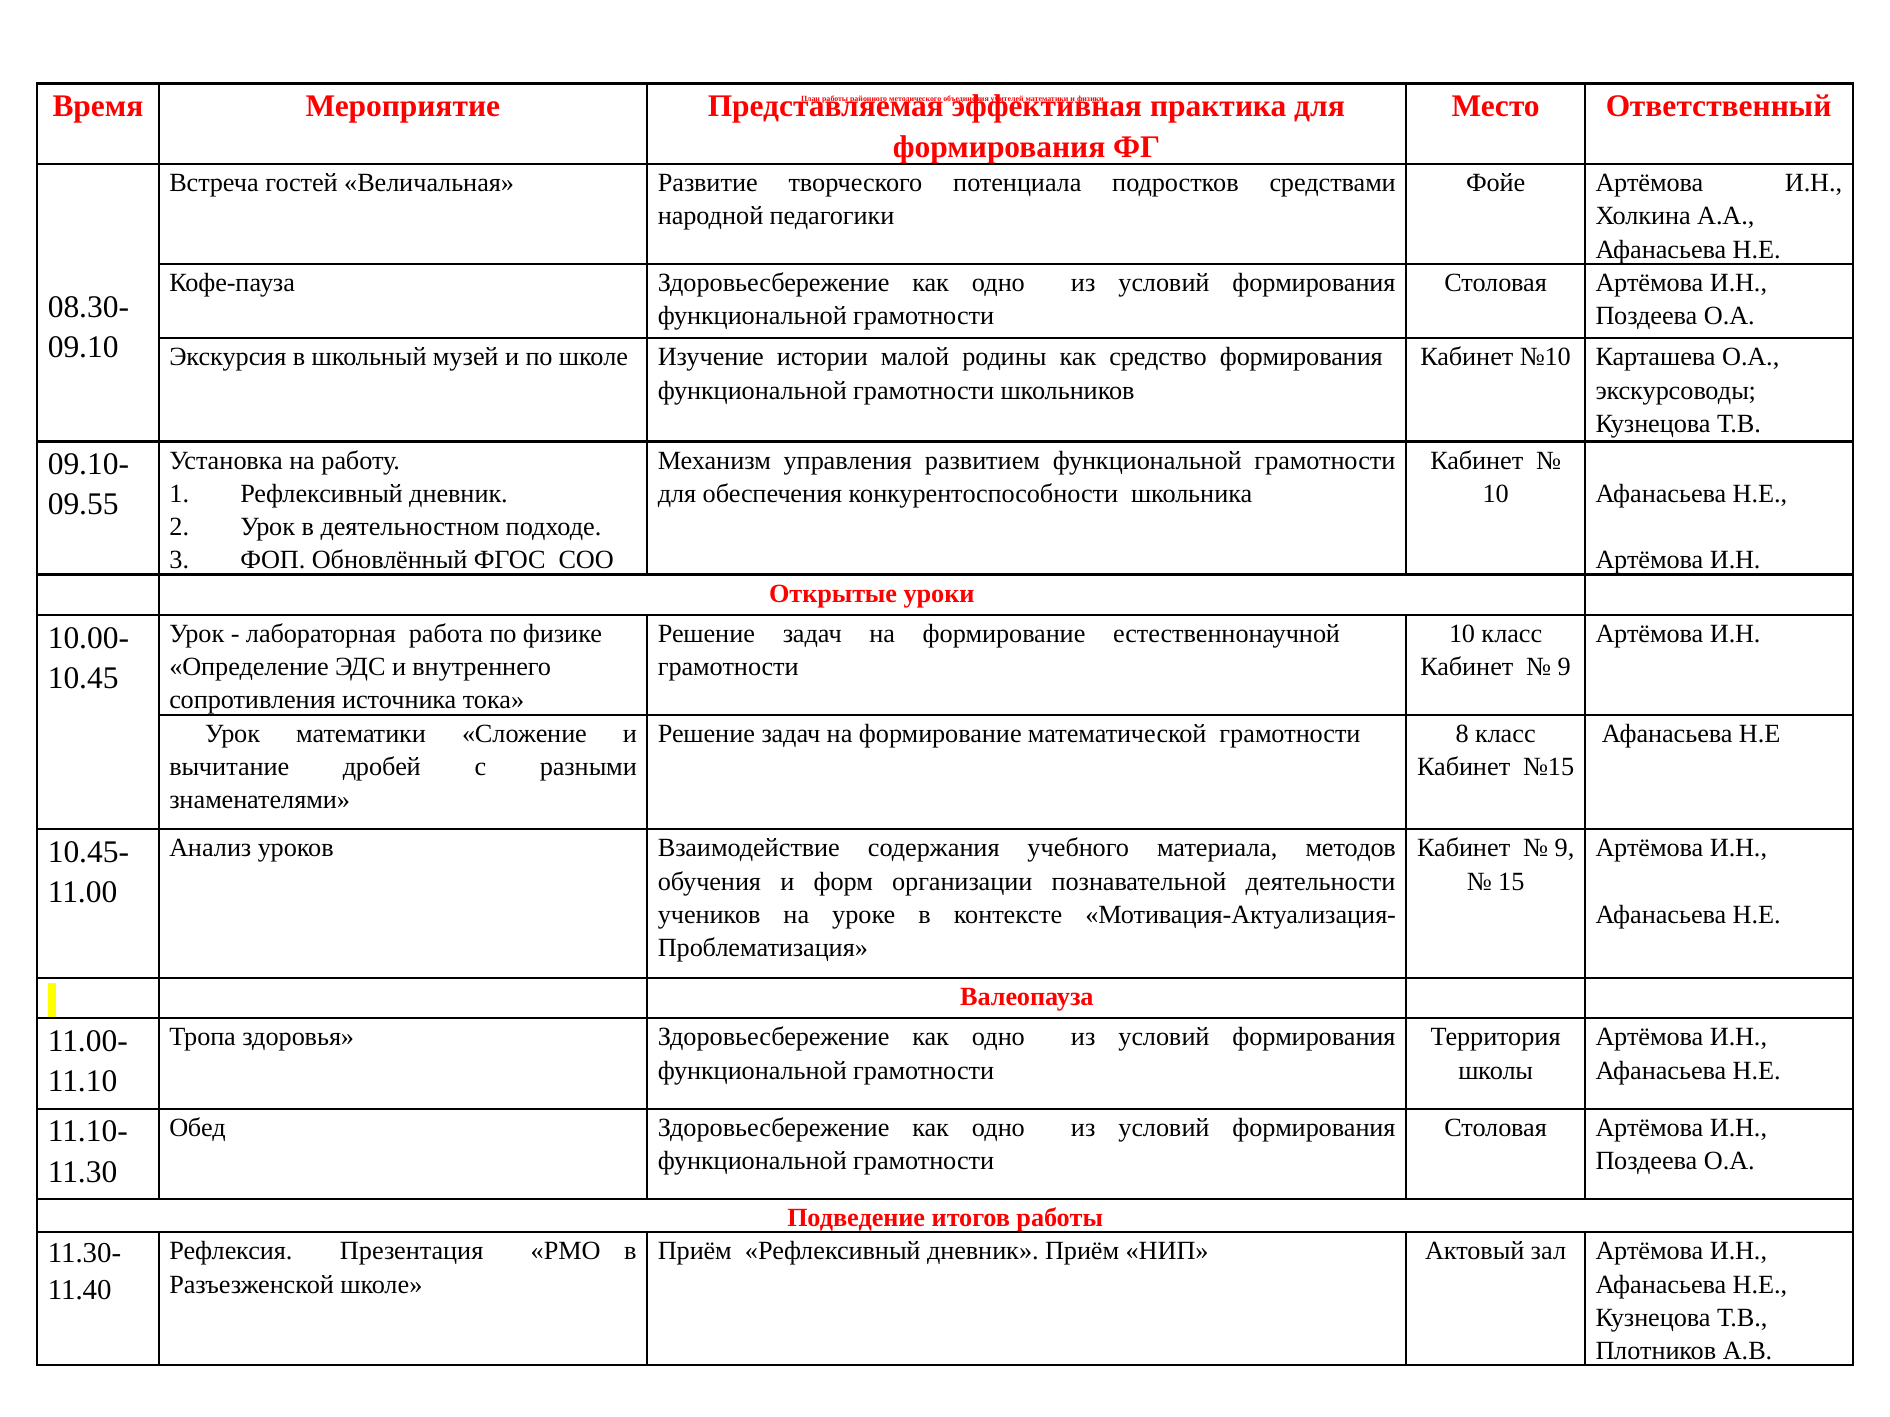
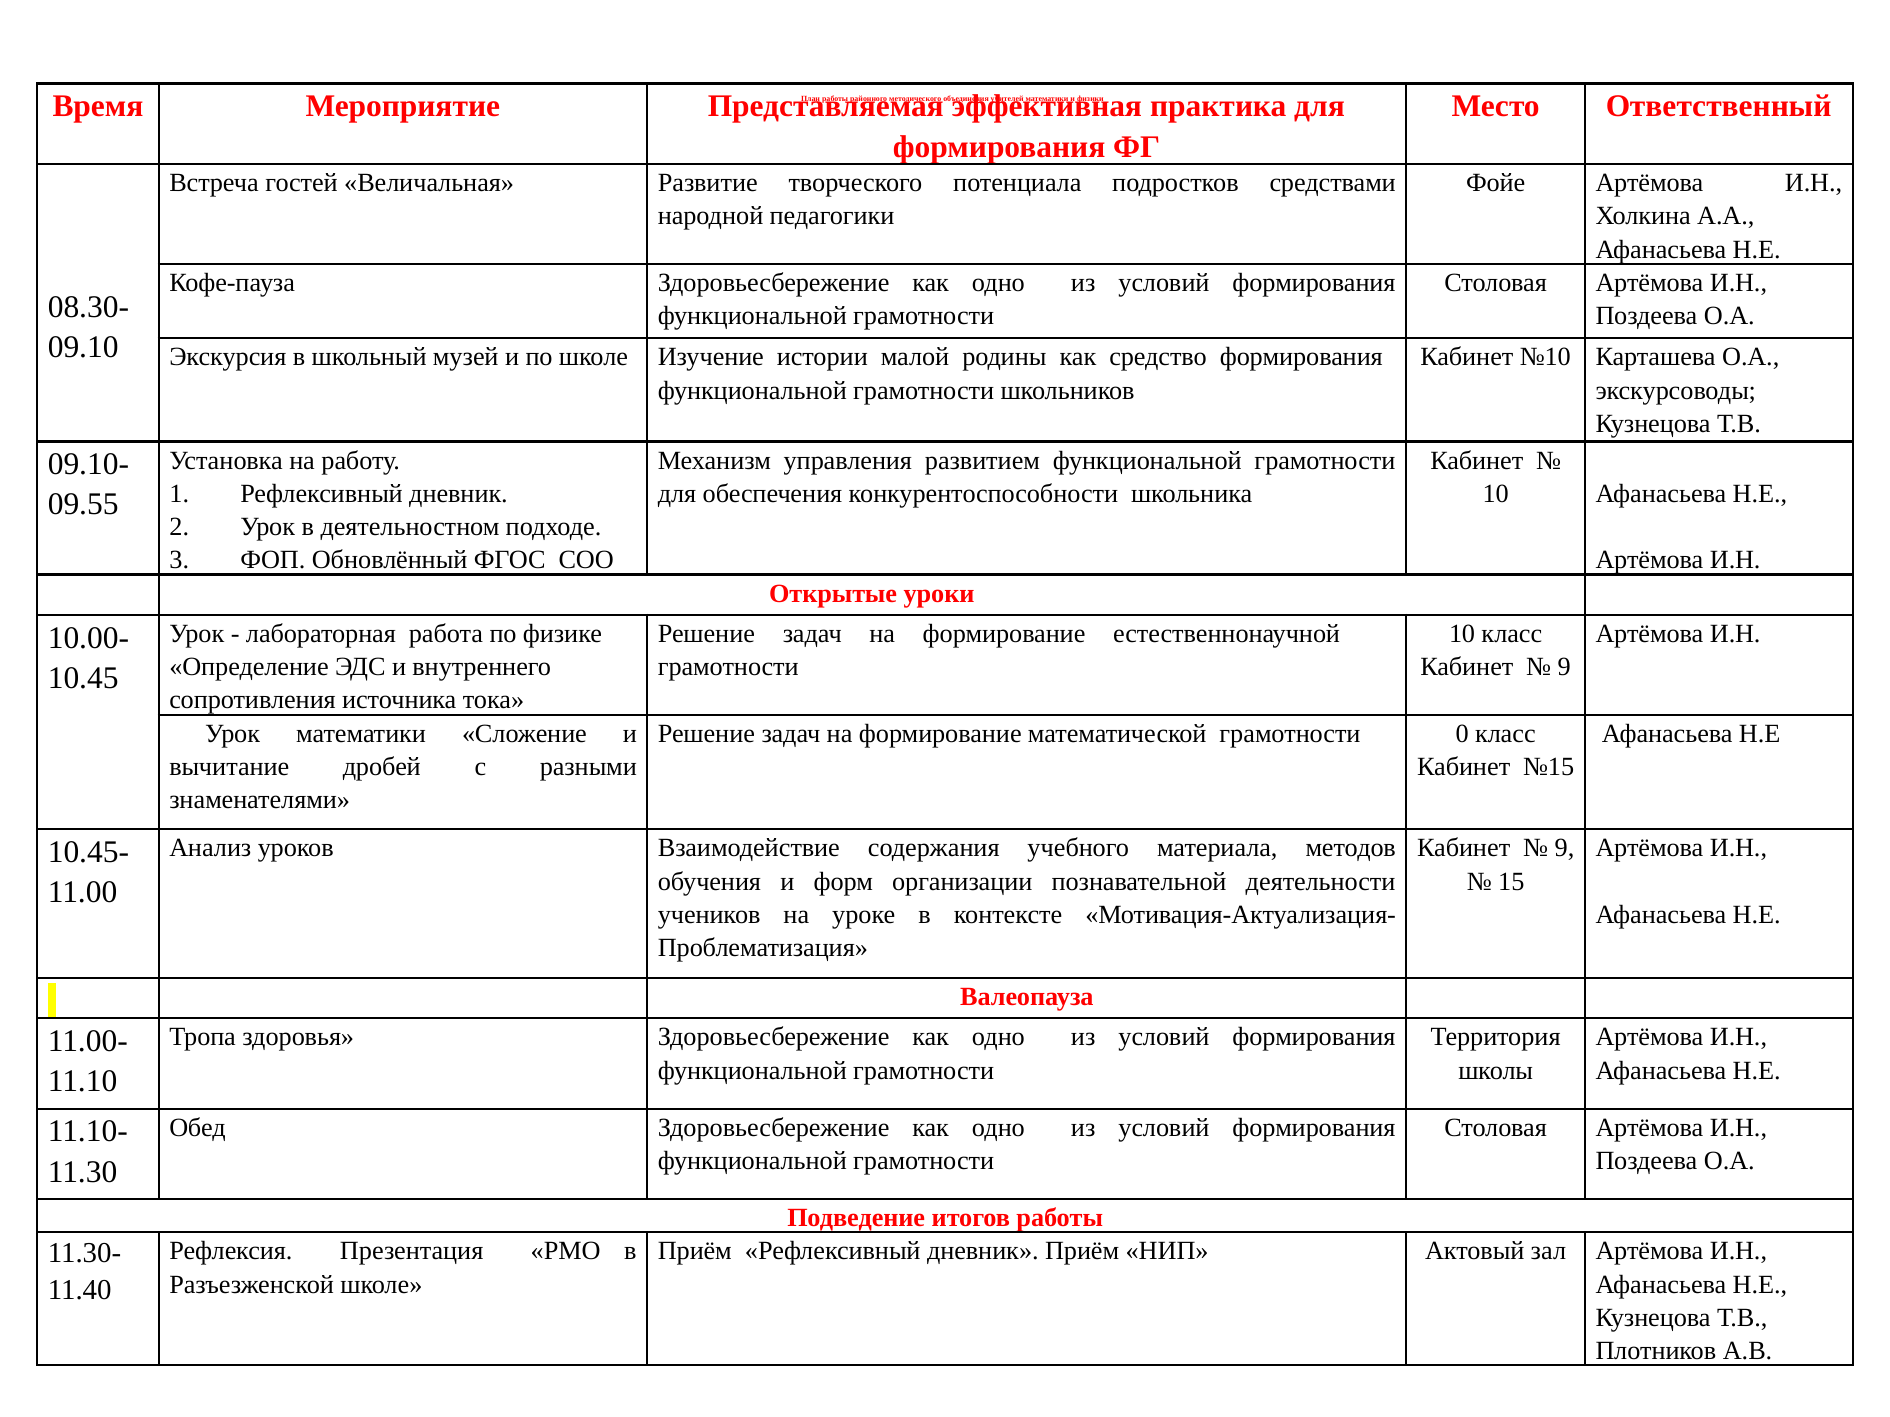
8: 8 -> 0 (1462, 734)
